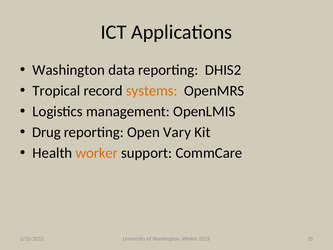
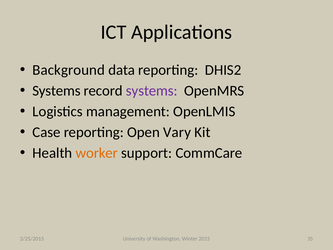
Washington: Washington -> Background (69, 70)
Tropical: Tropical -> Systems (56, 91)
systems colour: orange -> purple (152, 91)
Drug: Drug -> Case (46, 132)
